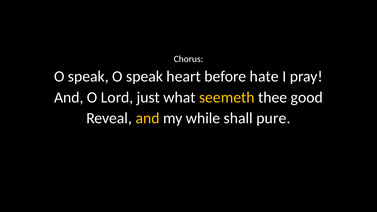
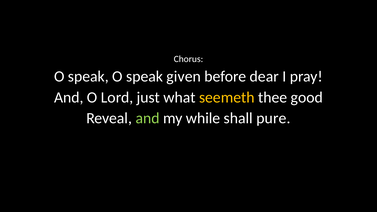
heart: heart -> given (184, 76)
hate: hate -> dear (264, 76)
and colour: yellow -> light green (148, 118)
